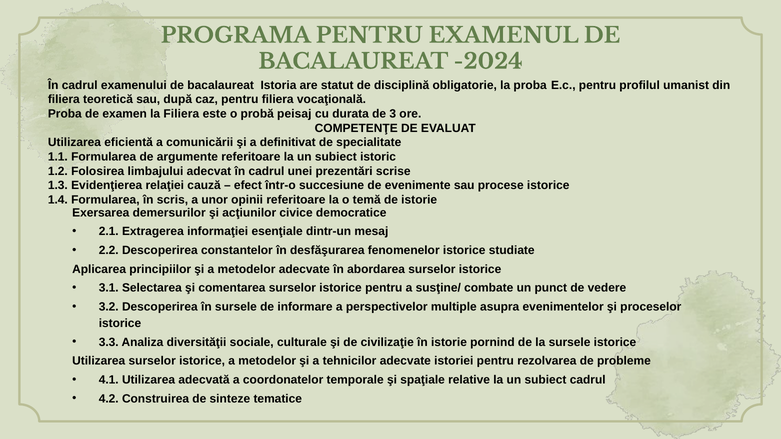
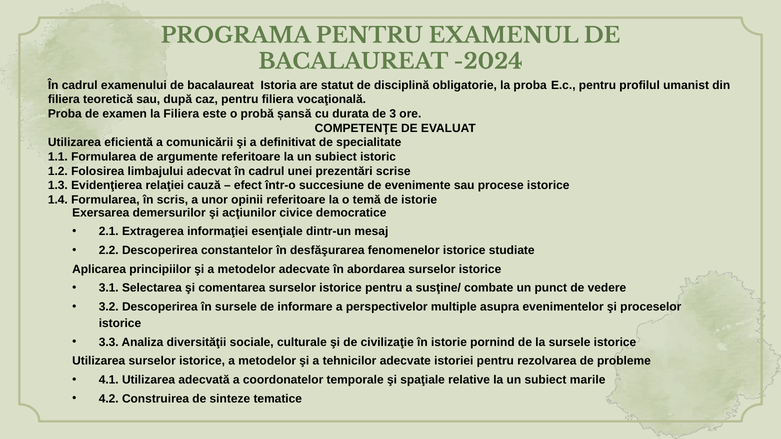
peisaj: peisaj -> șansă (294, 114)
subiect cadrul: cadrul -> marile (588, 380)
